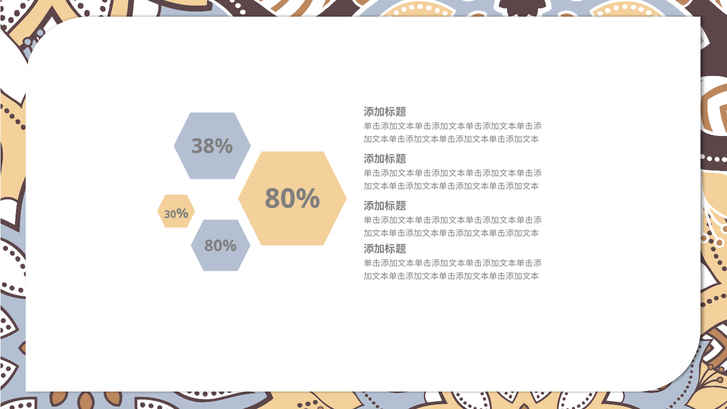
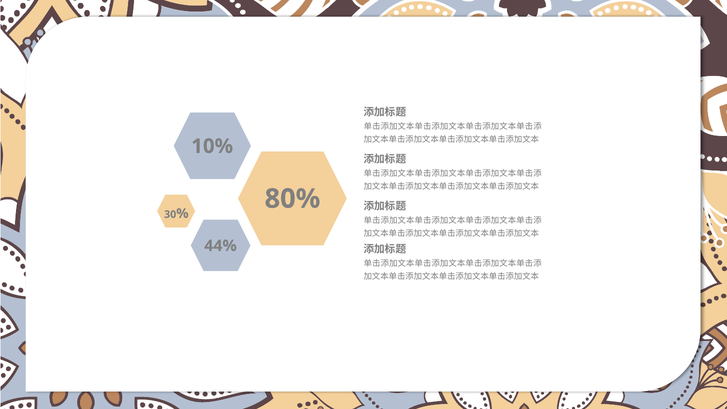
38%: 38% -> 10% (212, 146)
80%: 80% -> 44% (221, 246)
